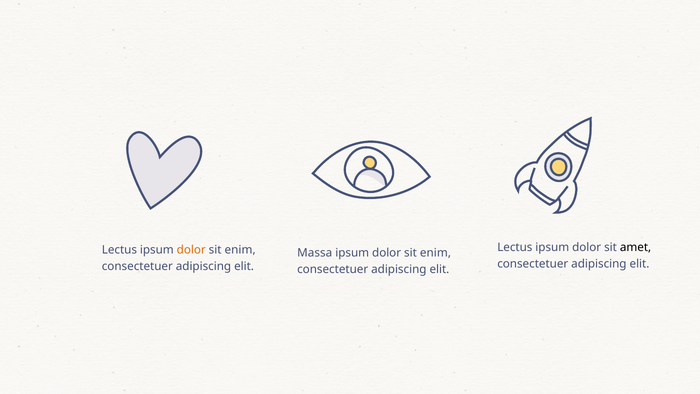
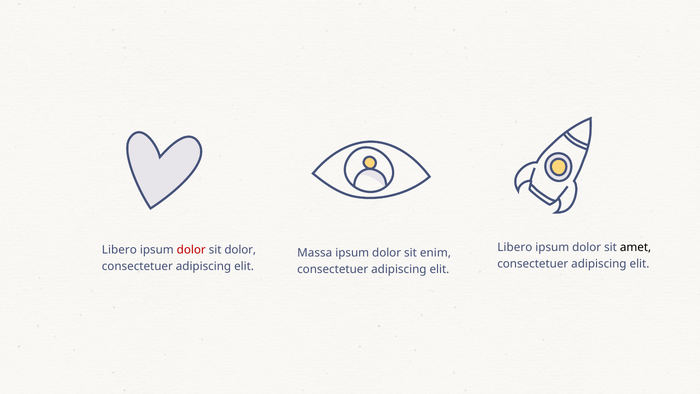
Lectus: Lectus -> Libero (515, 247)
Lectus: Lectus -> Libero (119, 250)
dolor colour: orange -> red (191, 250)
enim: enim -> dolor (240, 250)
